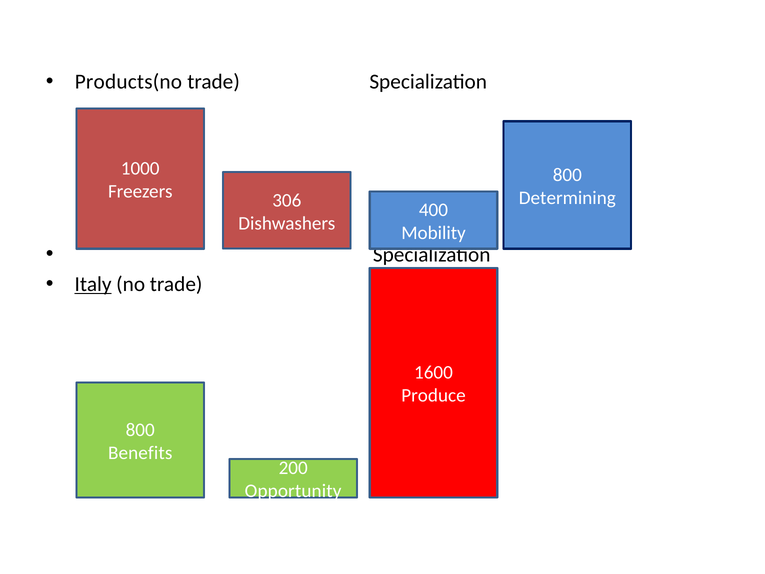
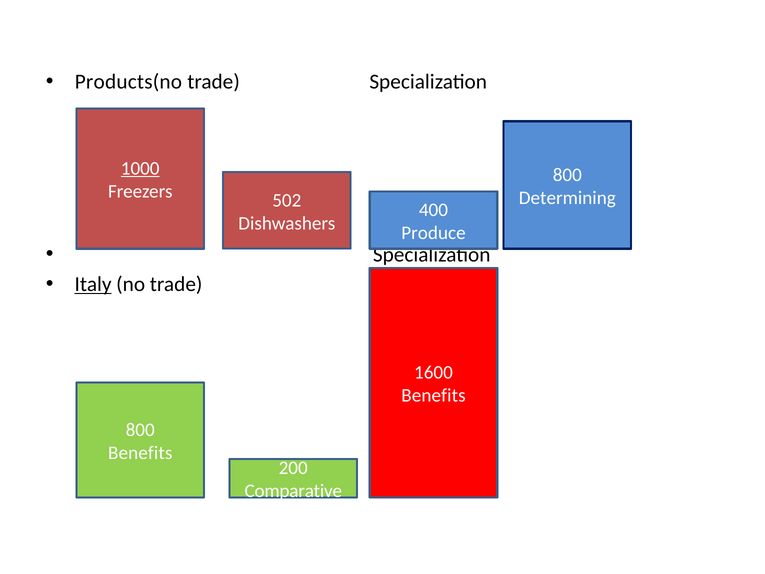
1000 underline: none -> present (140, 168)
306: 306 -> 502 (287, 200)
Mobility: Mobility -> Produce (434, 233)
Produce: Produce -> Benefits (433, 395)
Opportunity: Opportunity -> Comparative (293, 491)
